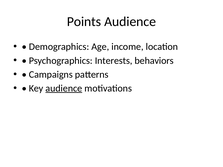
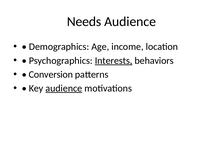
Points: Points -> Needs (84, 22)
Interests underline: none -> present (114, 61)
Campaigns: Campaigns -> Conversion (51, 75)
